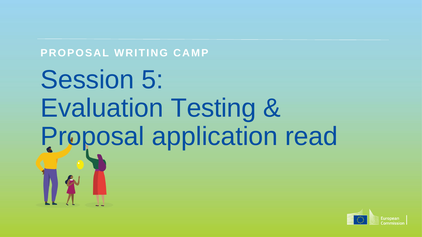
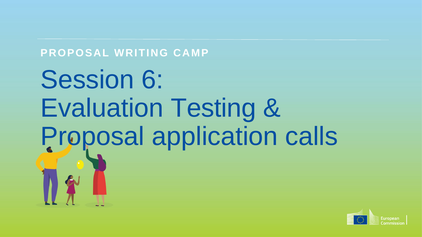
5: 5 -> 6 (153, 80)
read: read -> calls (312, 137)
